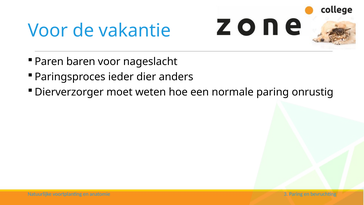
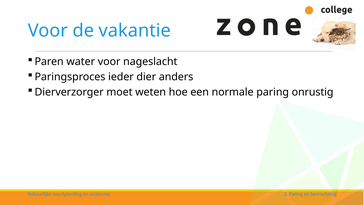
baren: baren -> water (81, 62)
